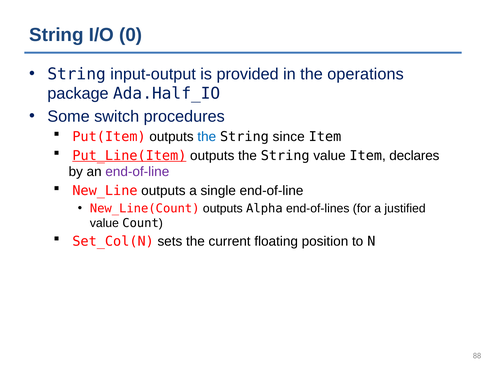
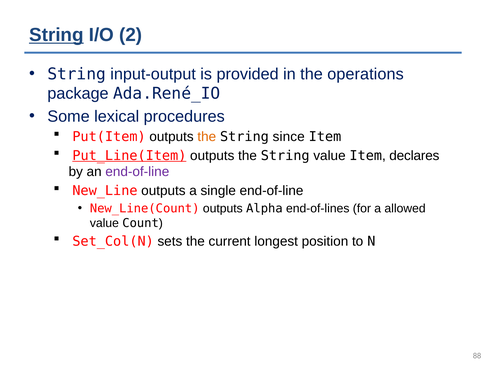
String underline: none -> present (56, 35)
0: 0 -> 2 (131, 35)
Ada.Half_IO: Ada.Half_IO -> Ada.René_IO (167, 93)
switch: switch -> lexical (117, 116)
the colour: blue -> orange (207, 136)
justified: justified -> allowed (405, 208)
floating: floating -> longest (276, 241)
